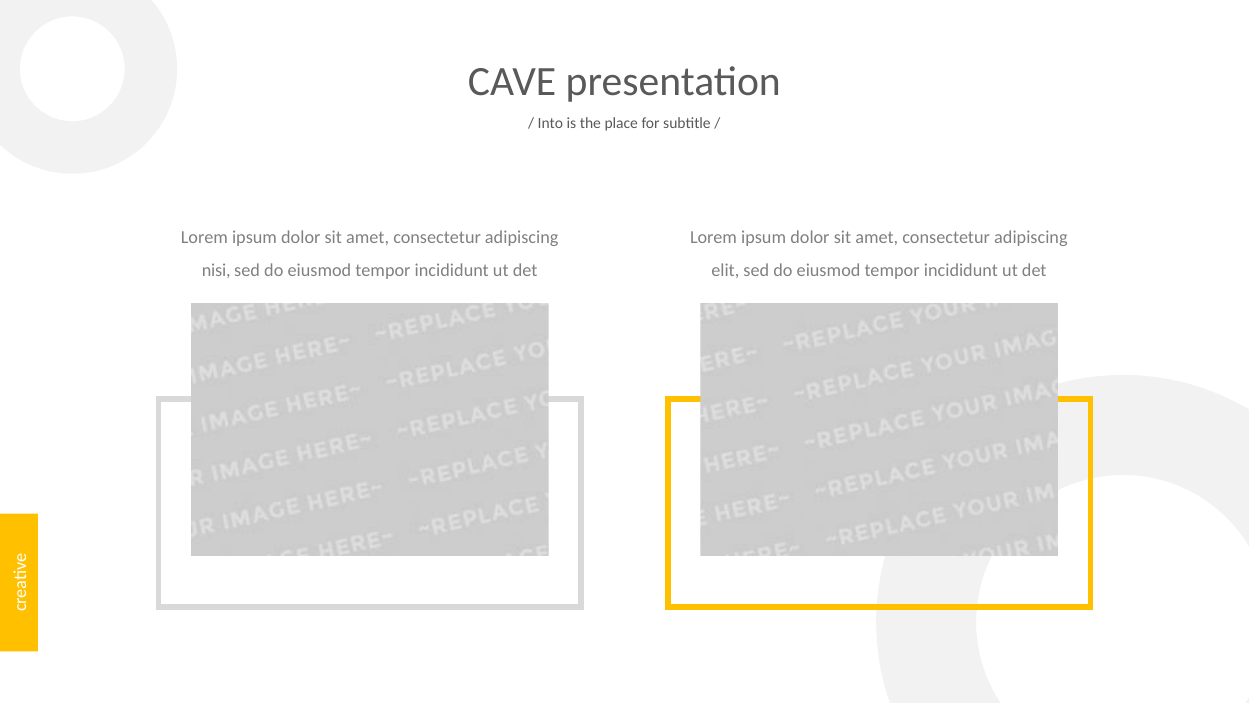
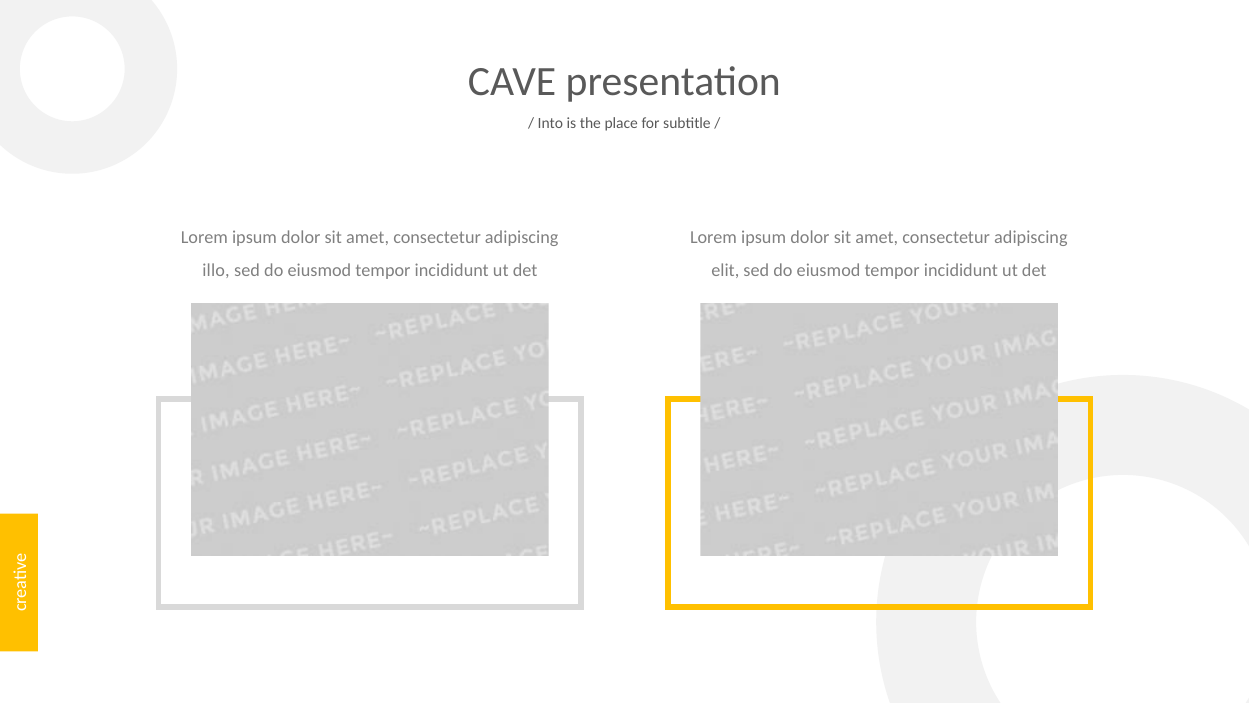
nisi: nisi -> illo (216, 270)
